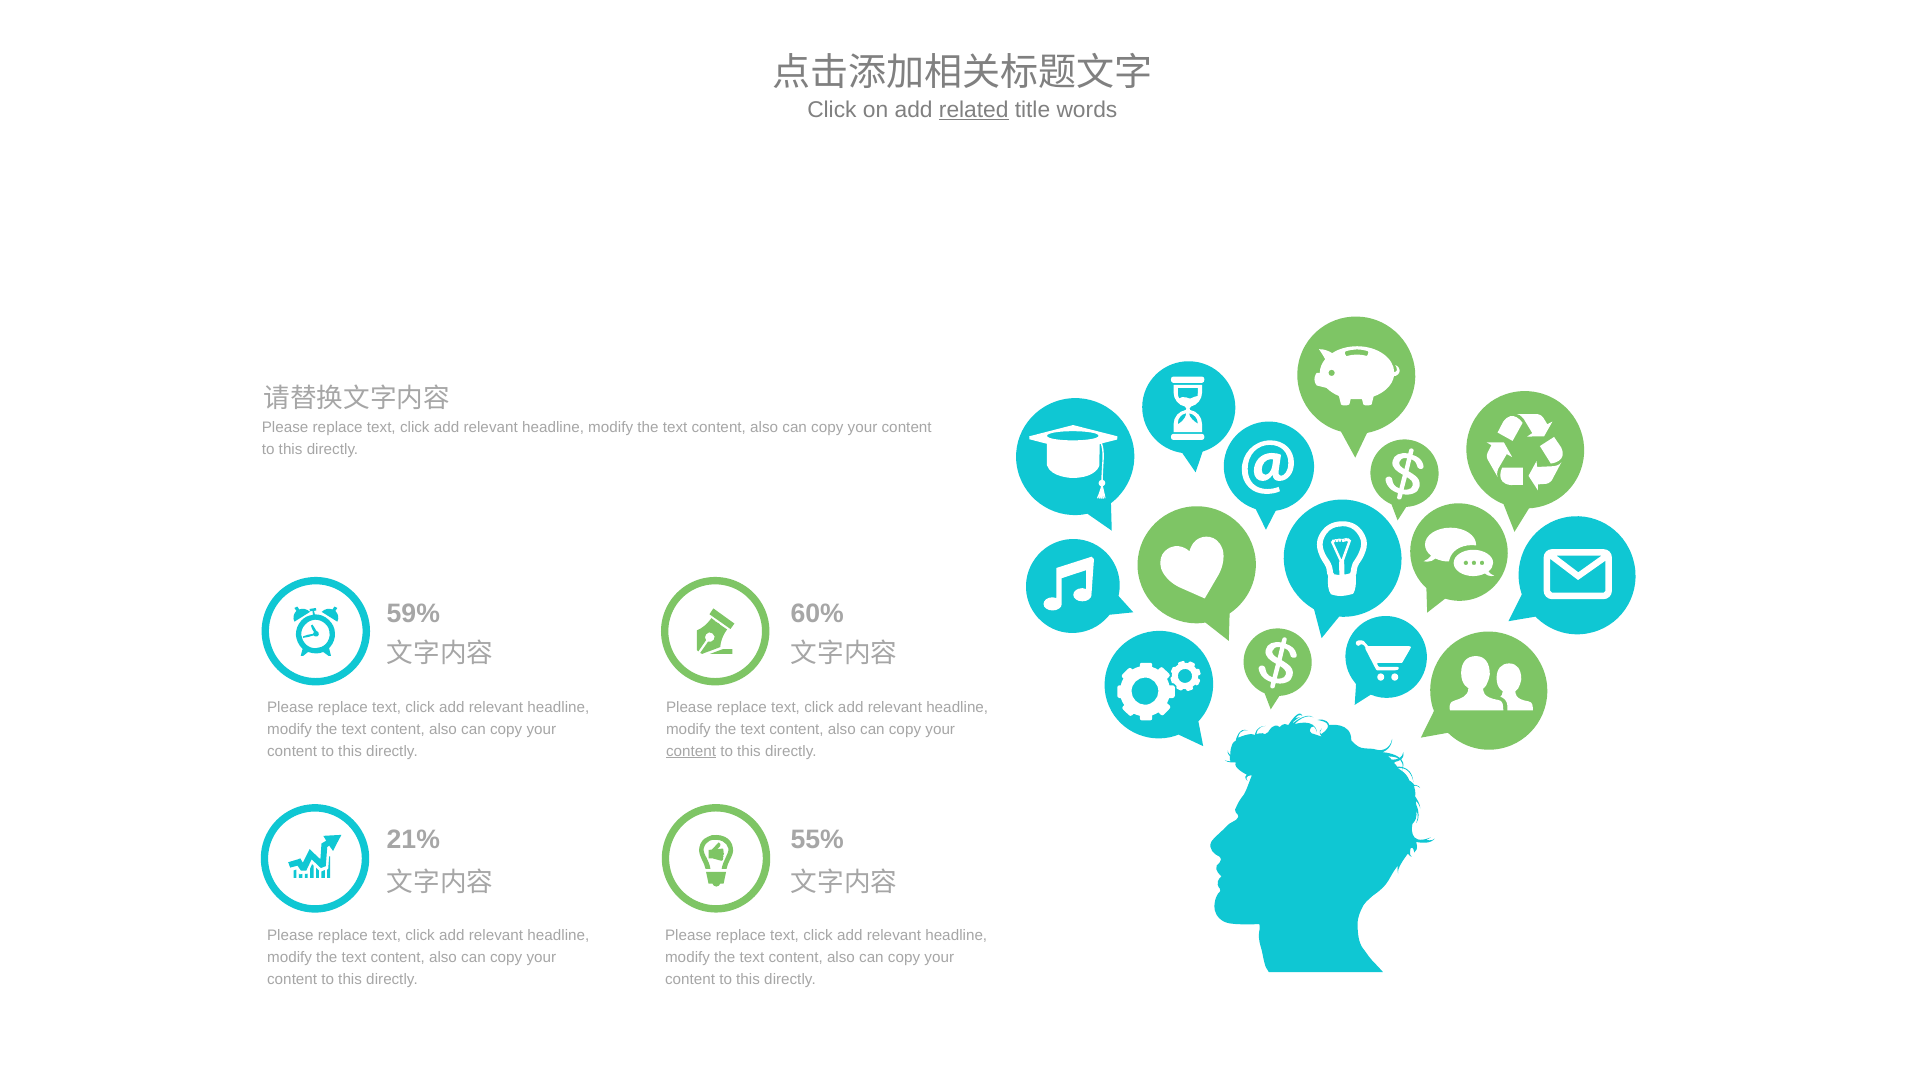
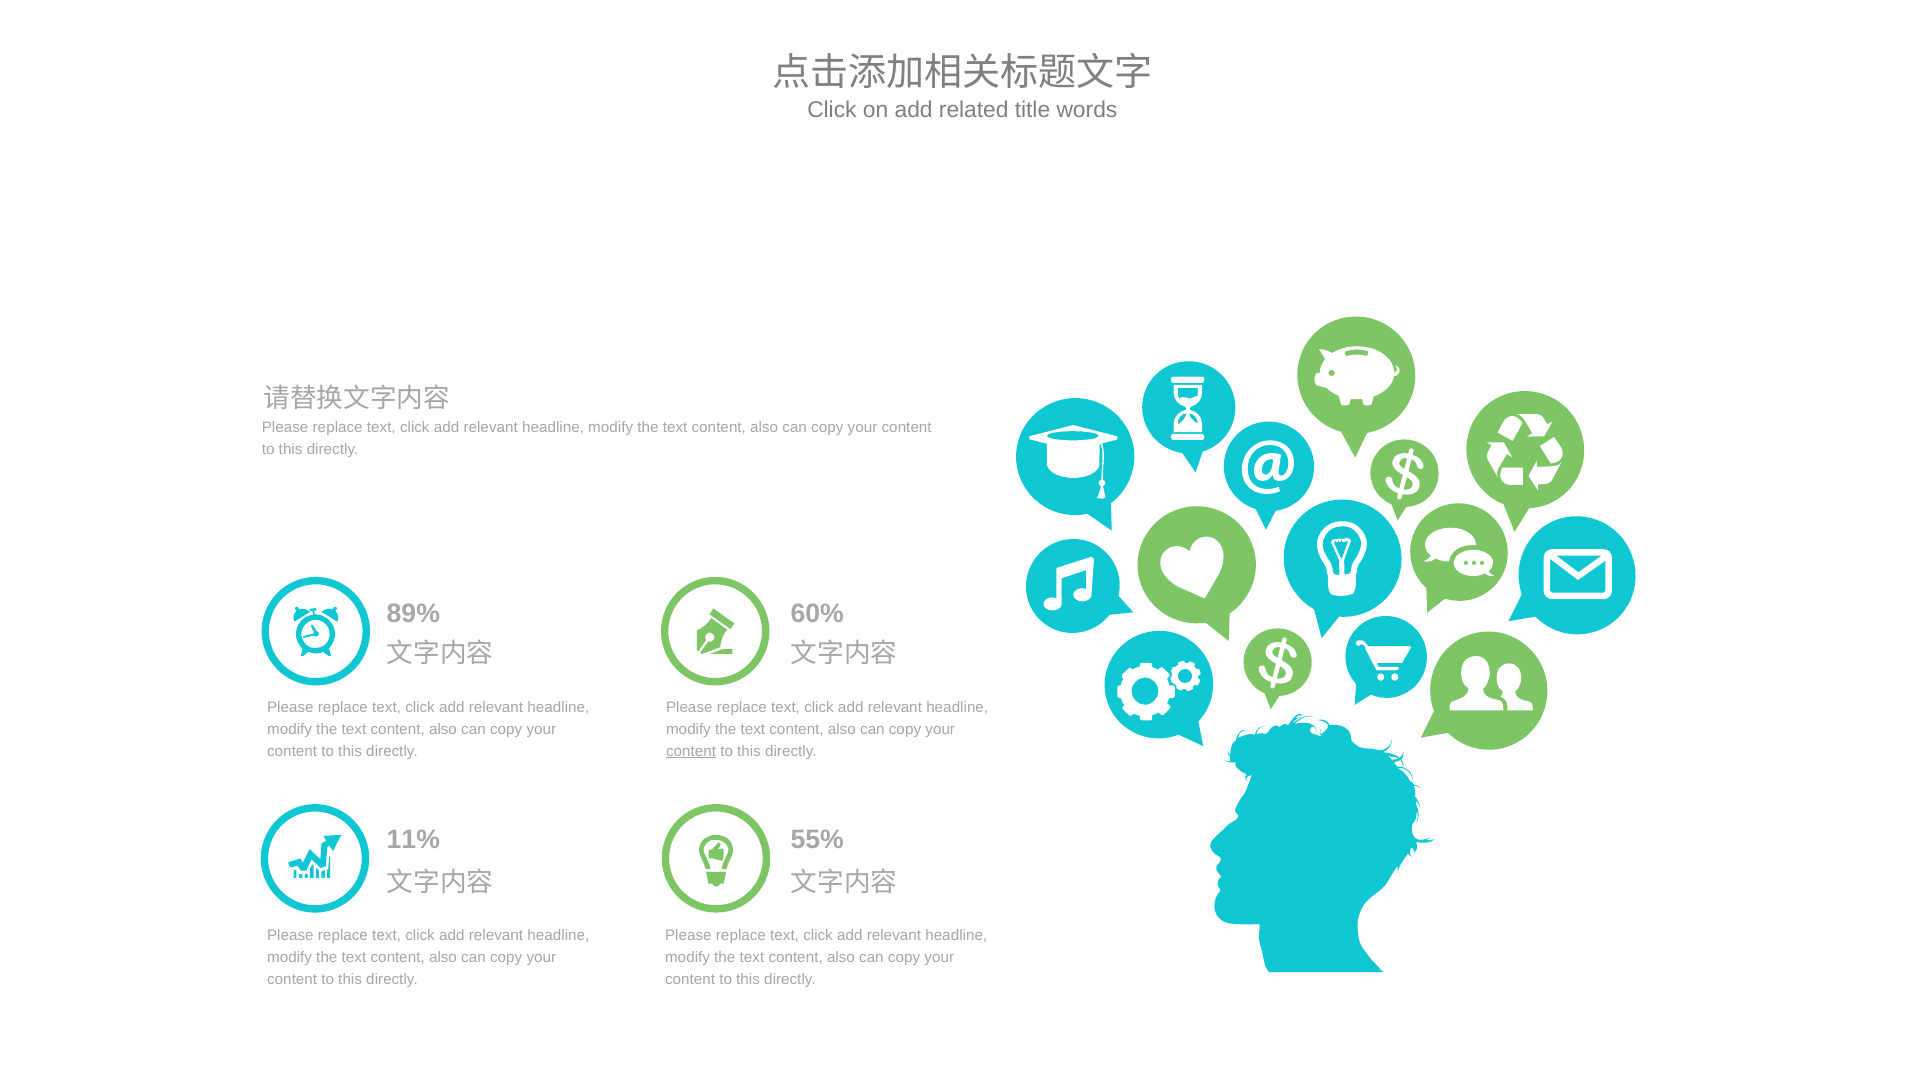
related underline: present -> none (974, 110)
59%: 59% -> 89% (413, 614)
21%: 21% -> 11% (413, 840)
